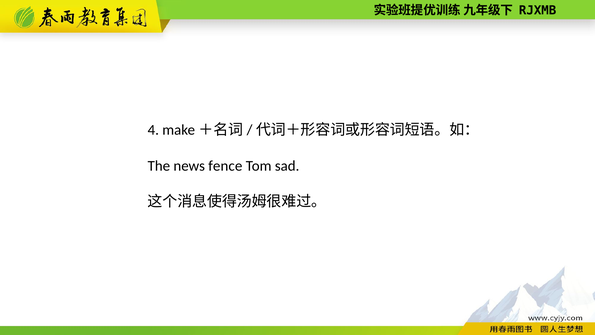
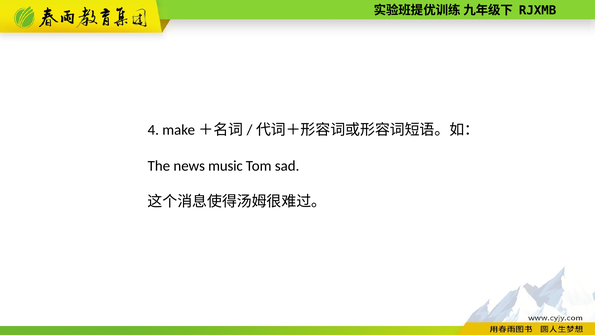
fence: fence -> music (225, 166)
